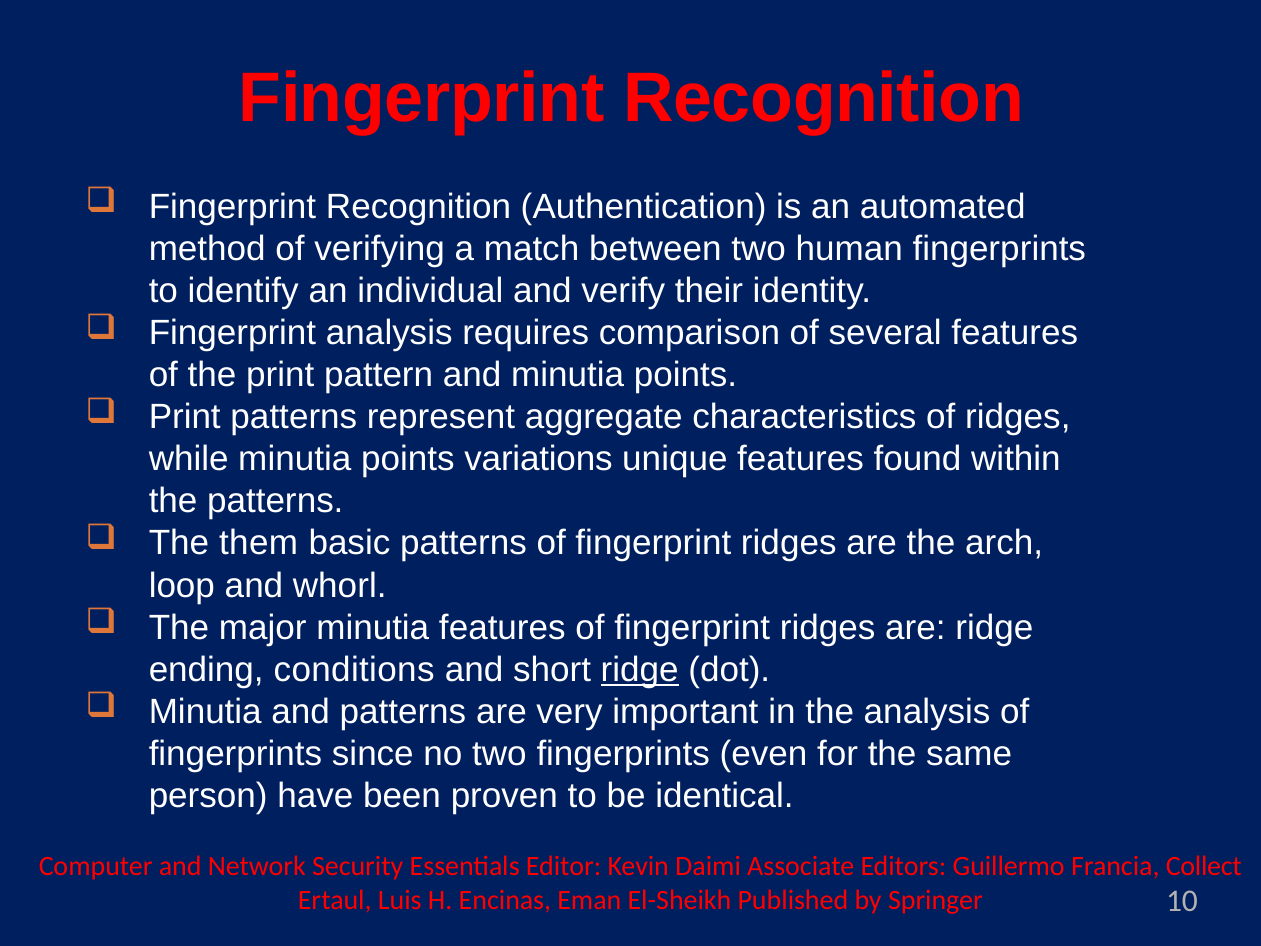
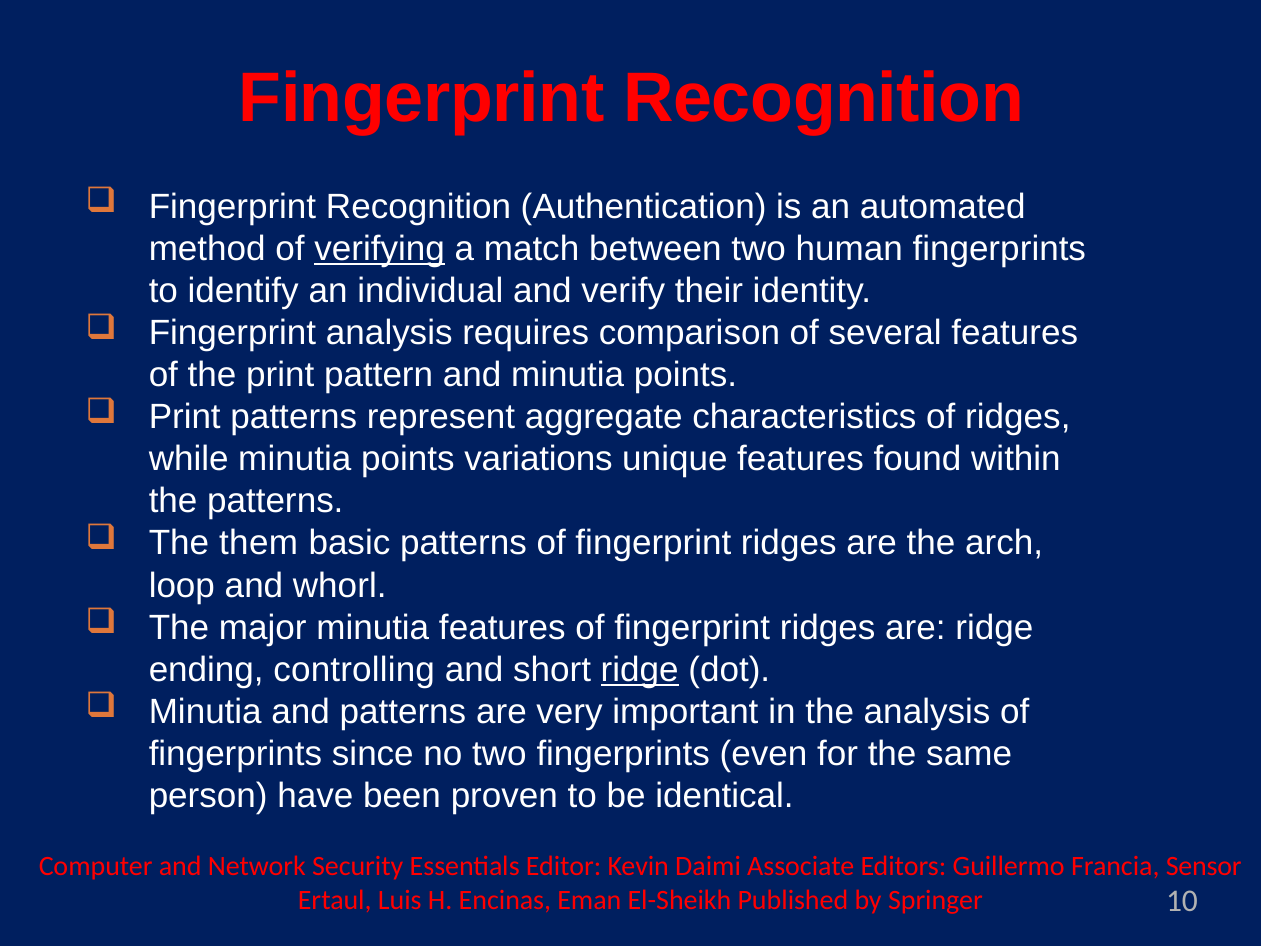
verifying underline: none -> present (380, 249)
conditions: conditions -> controlling (354, 669)
Collect: Collect -> Sensor (1204, 866)
